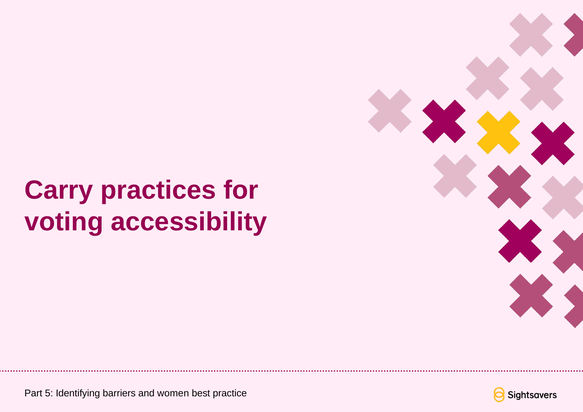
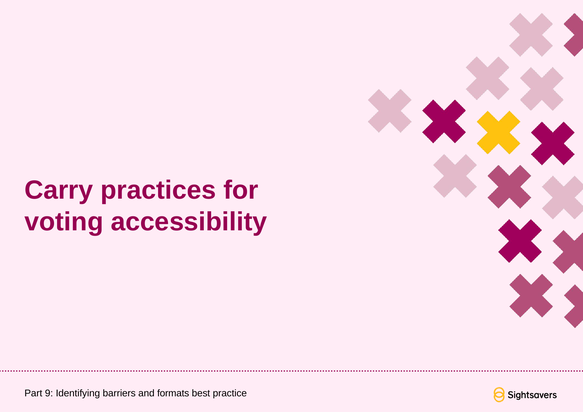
5: 5 -> 9 (49, 393)
women: women -> formats (173, 393)
